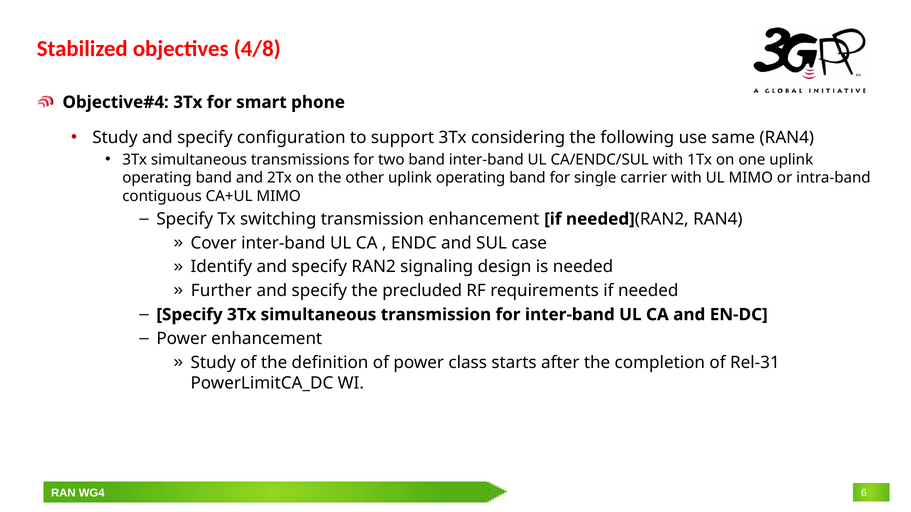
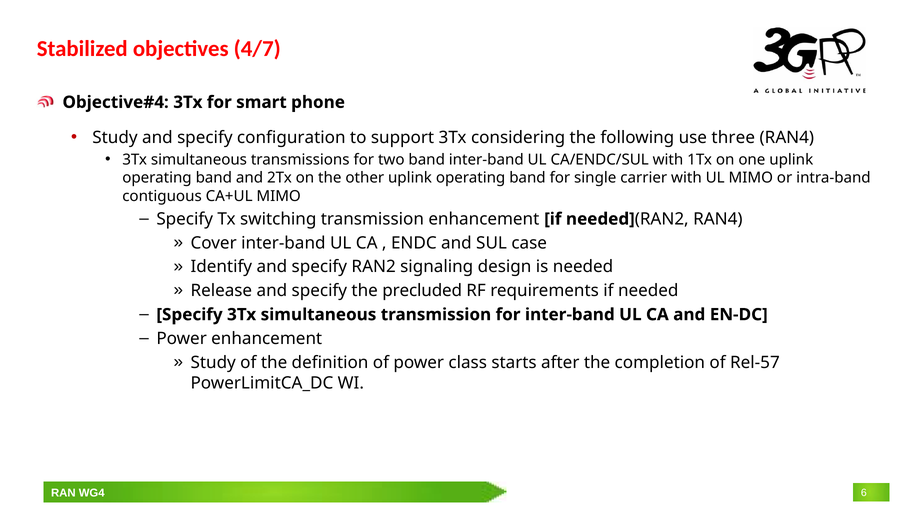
4/8: 4/8 -> 4/7 (257, 49)
same: same -> three (733, 138)
Further: Further -> Release (221, 291)
Rel-31: Rel-31 -> Rel-57 (755, 363)
